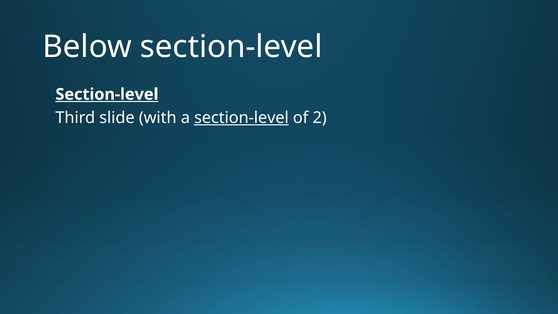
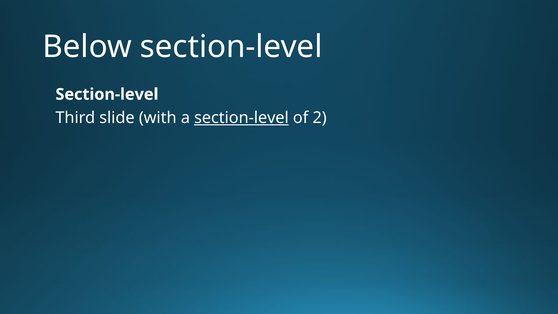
Section-level underline: present -> none (107, 94)
